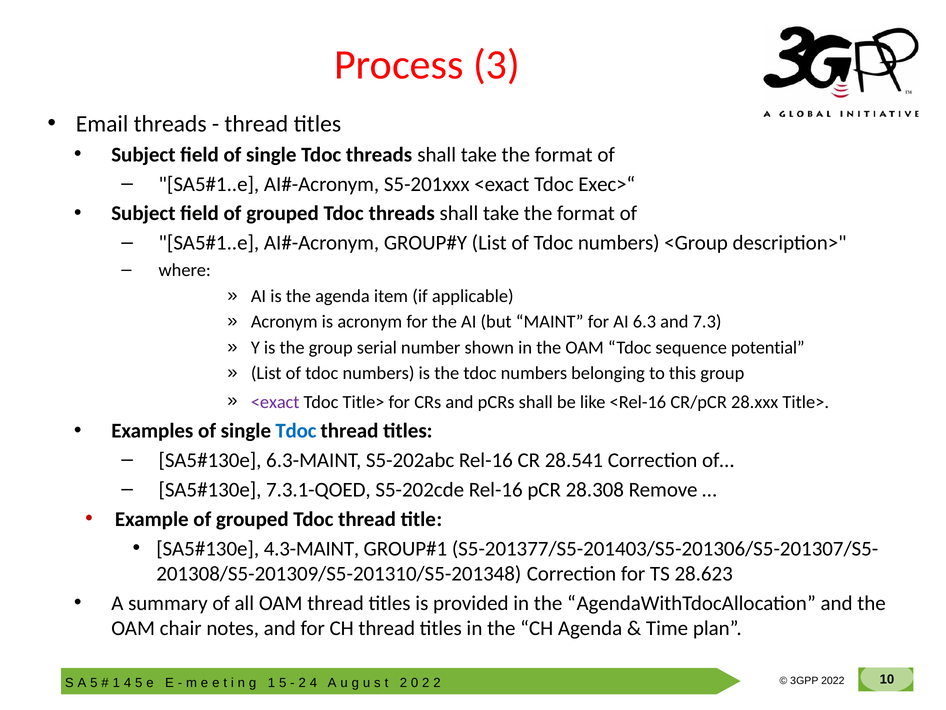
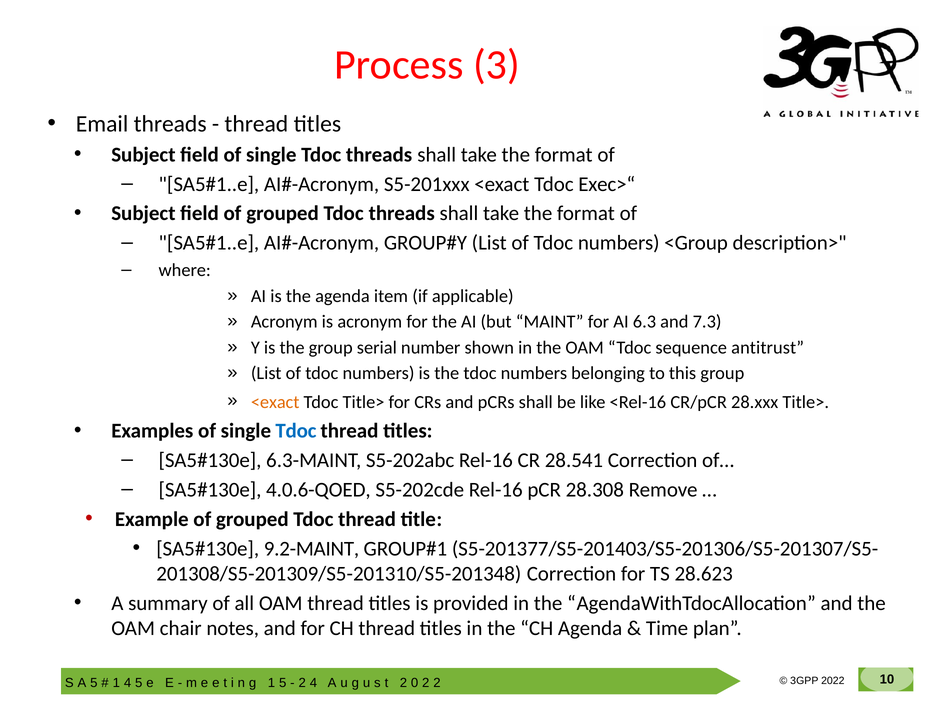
potential: potential -> antitrust (768, 347)
<exact colour: purple -> orange (275, 402)
7.3.1-QOED: 7.3.1-QOED -> 4.0.6-QOED (318, 489)
4.3-MAINT: 4.3-MAINT -> 9.2-MAINT (311, 548)
